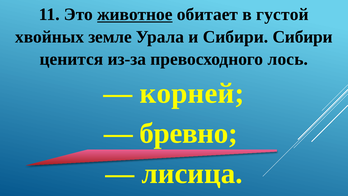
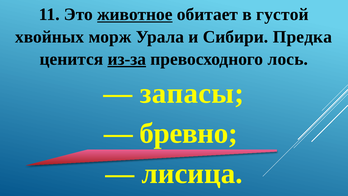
земле: земле -> морж (110, 37)
Сибири Сибири: Сибири -> Предка (302, 37)
из-за underline: none -> present (127, 59)
корней: корней -> запасы (192, 93)
